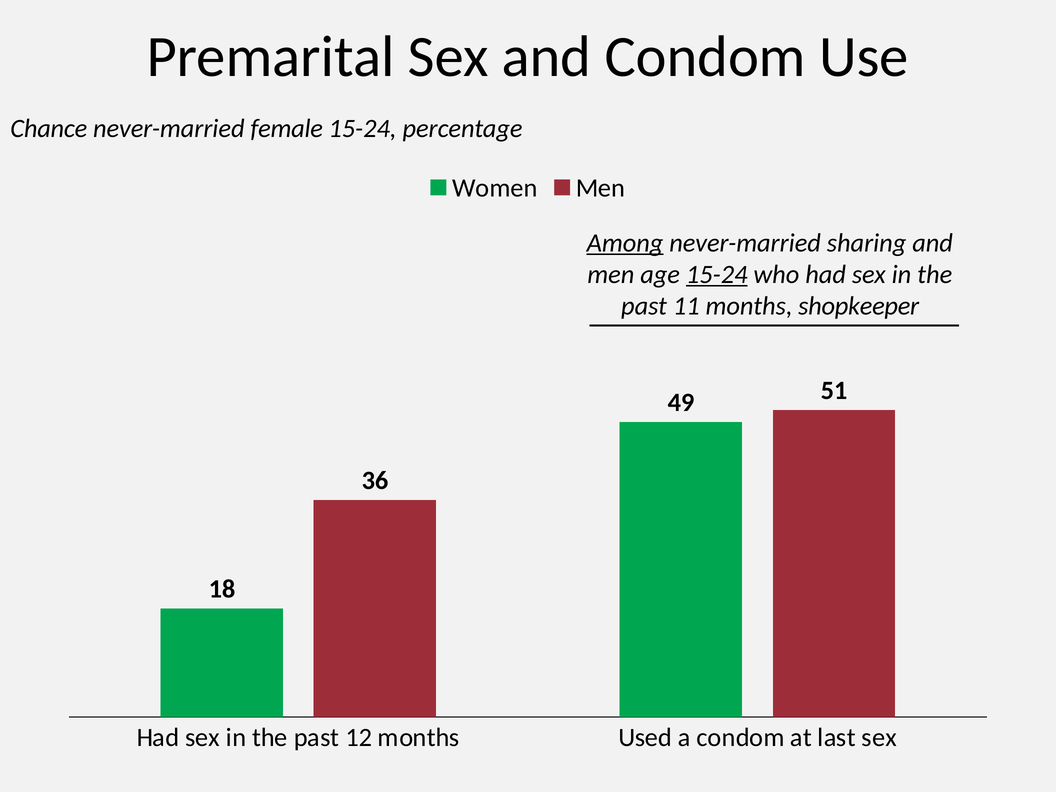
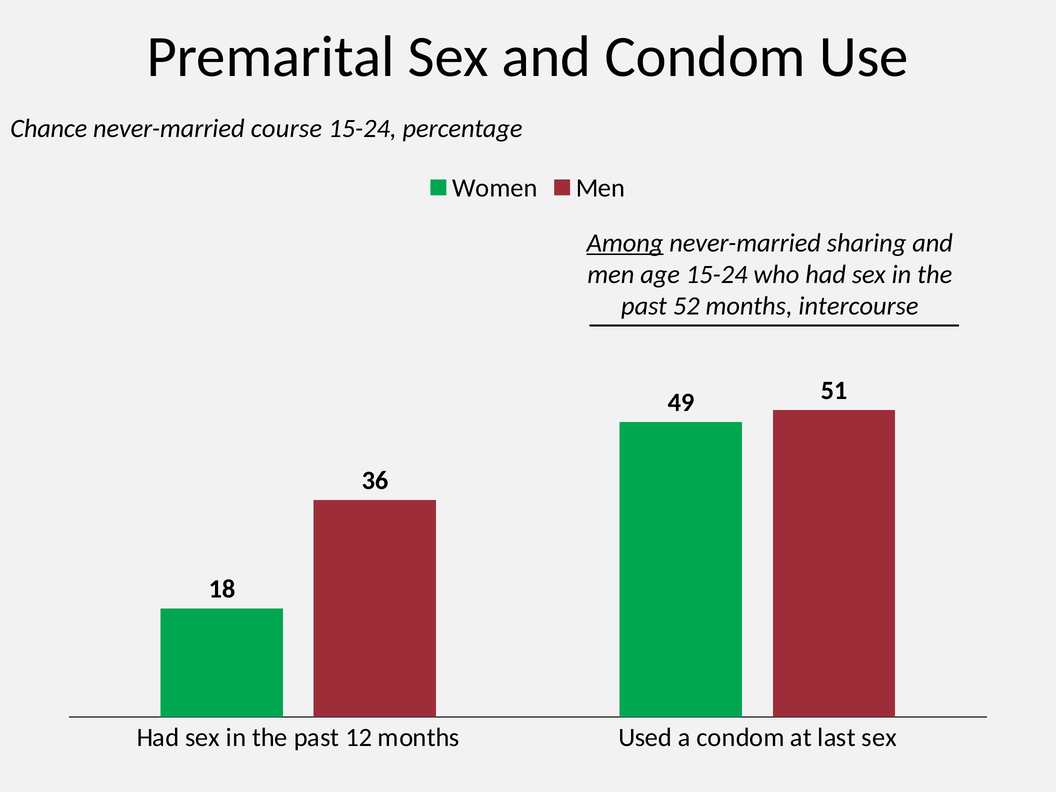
female: female -> course (286, 128)
15-24 underline: present -> none (717, 275)
11: 11 -> 52 (686, 306)
shopkeeper: shopkeeper -> intercourse (859, 306)
